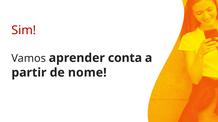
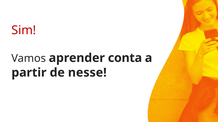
nome: nome -> nesse (87, 73)
